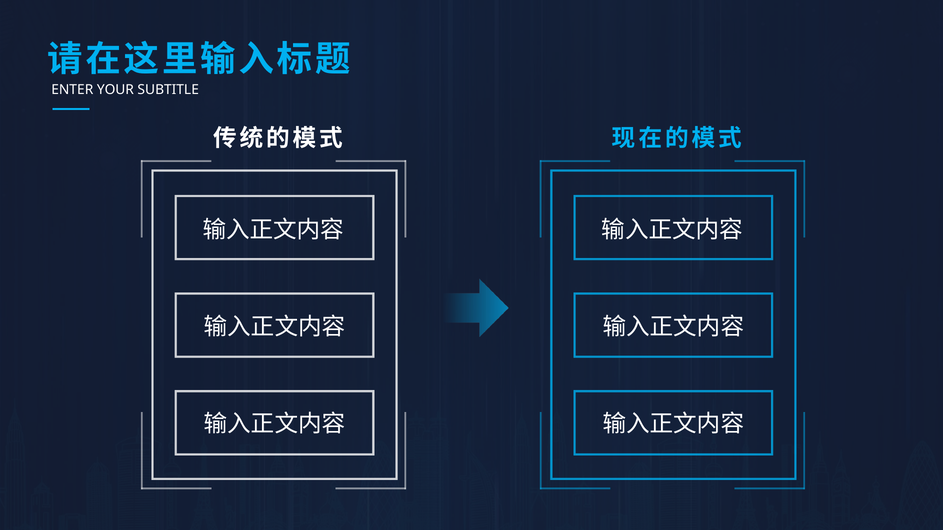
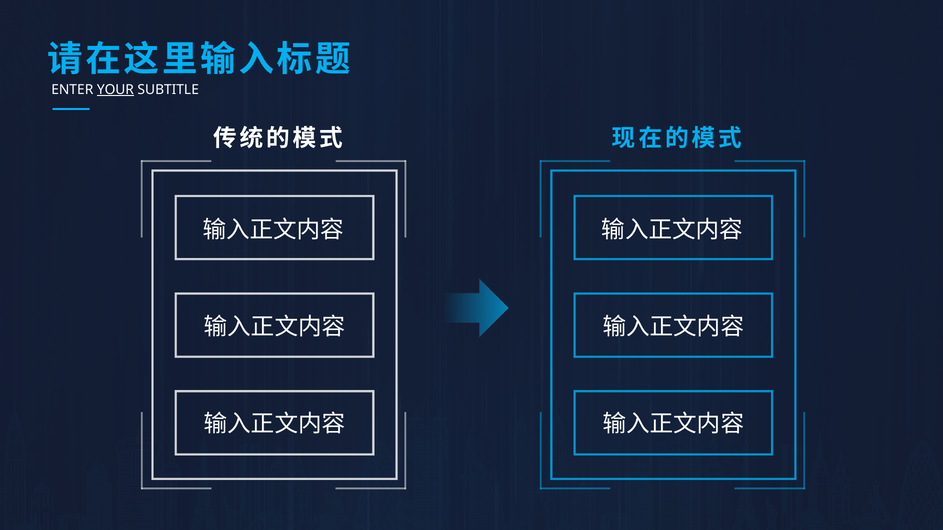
YOUR underline: none -> present (115, 90)
